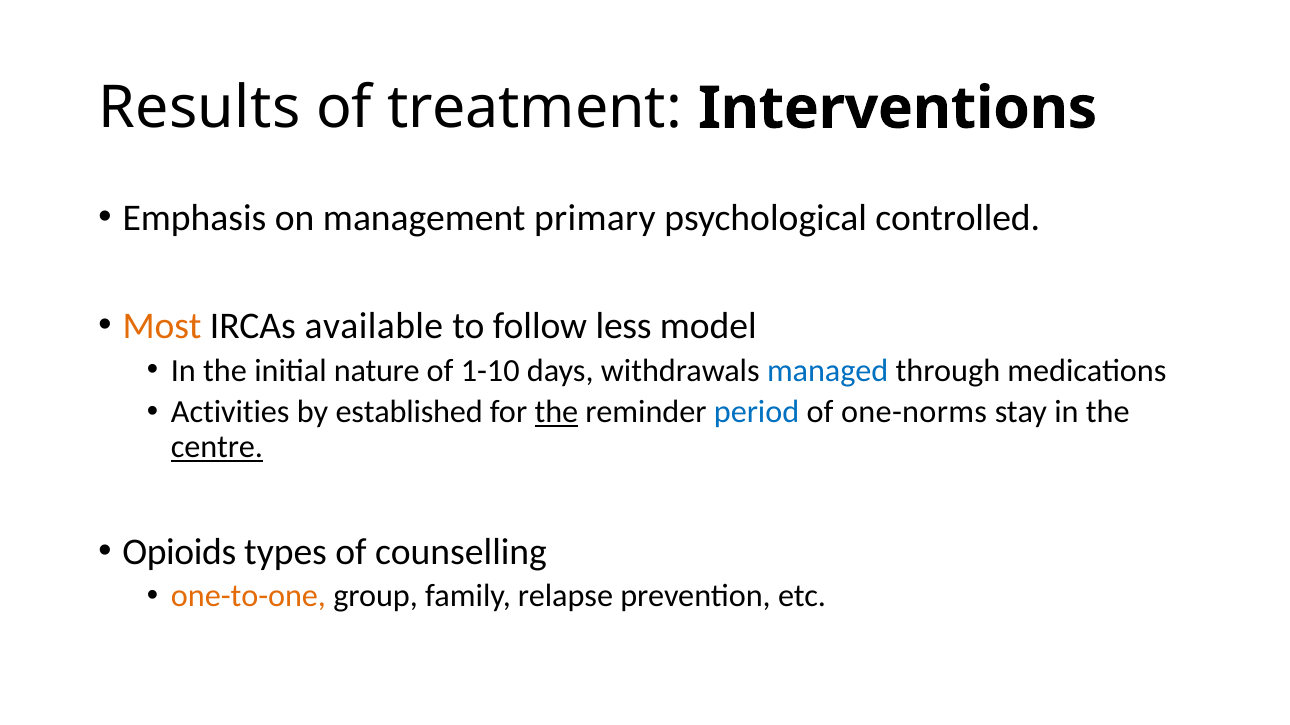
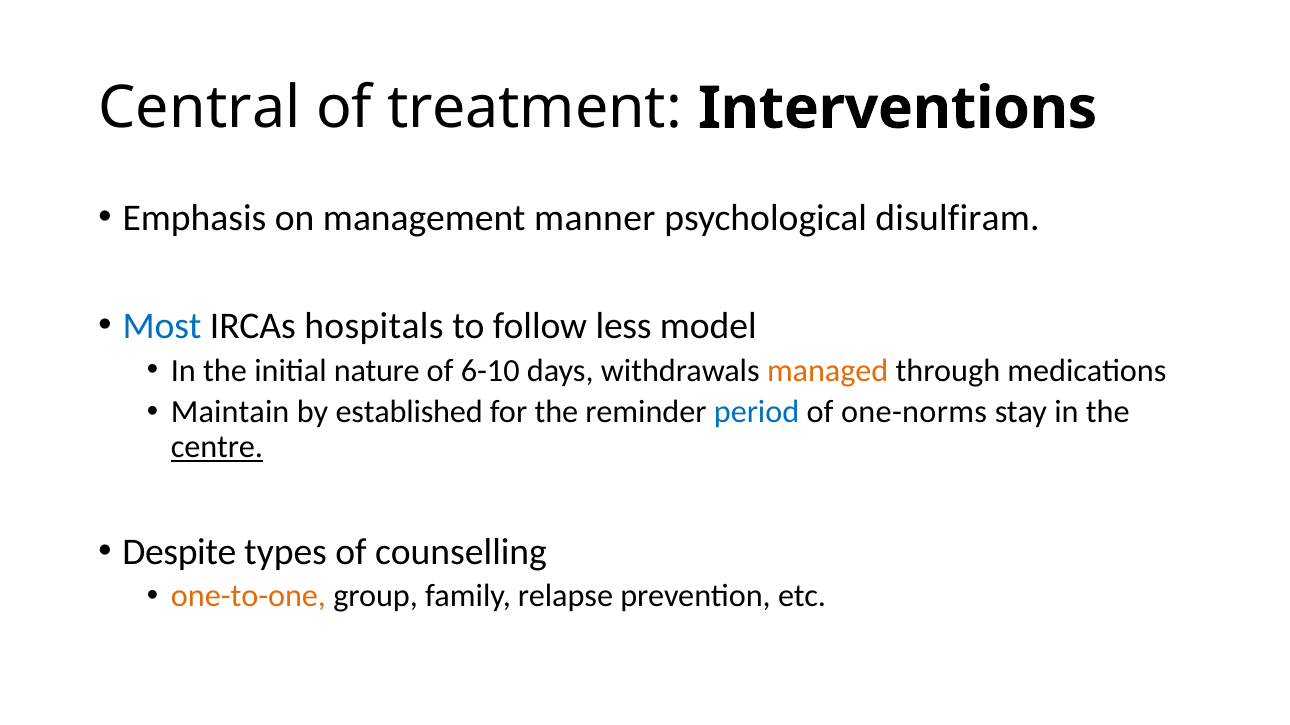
Results: Results -> Central (199, 108)
primary: primary -> manner (595, 218)
controlled: controlled -> disulfiram (958, 218)
Most colour: orange -> blue (162, 326)
available: available -> hospitals (374, 326)
1-10: 1-10 -> 6-10 (490, 371)
managed colour: blue -> orange (828, 371)
Activities: Activities -> Maintain (230, 412)
the underline: present -> none (556, 412)
Opioids: Opioids -> Despite (179, 552)
